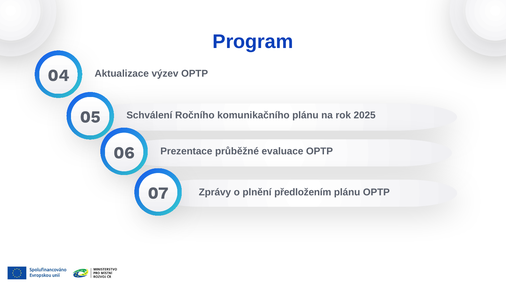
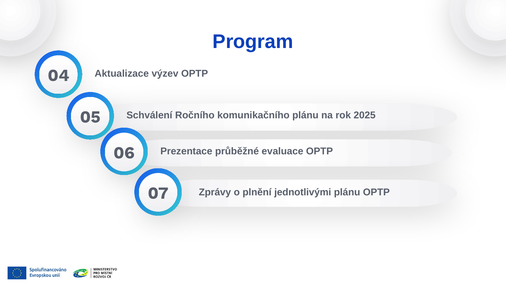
předložením: předložením -> jednotlivými (303, 192)
